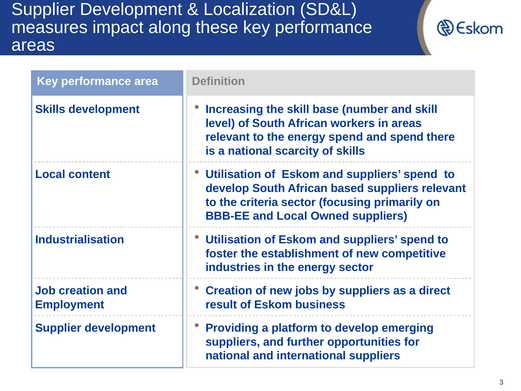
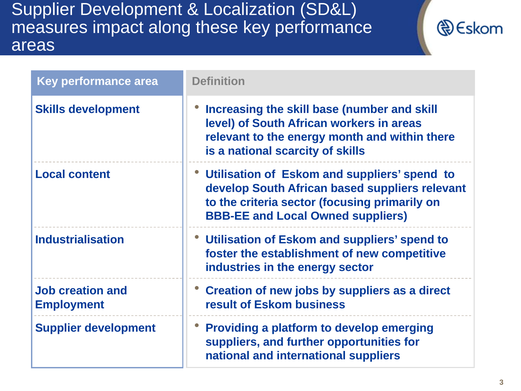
energy spend: spend -> month (346, 137)
and spend: spend -> within (407, 137)
